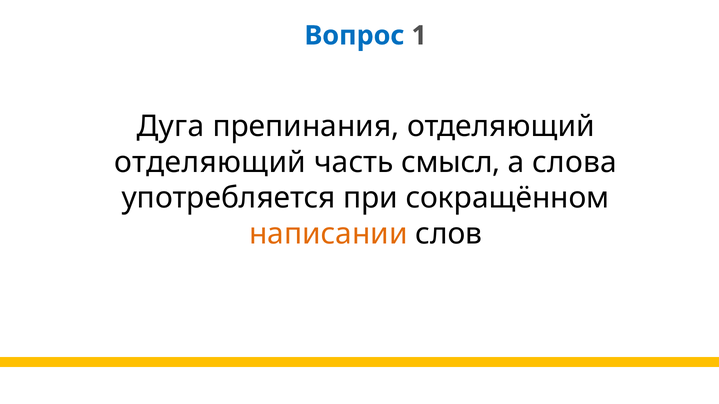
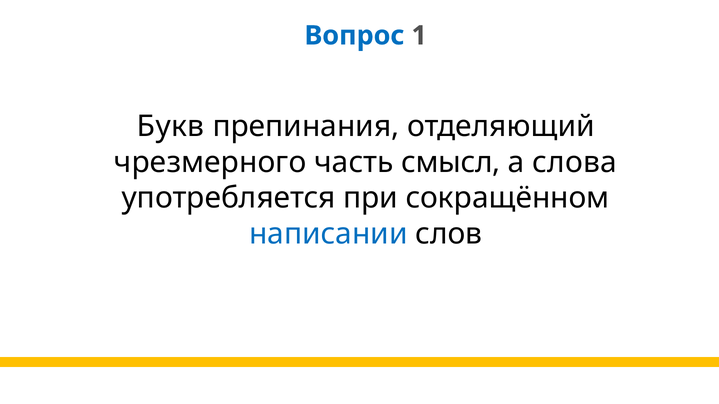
Дуга: Дуга -> Букв (171, 126)
отделяющий: отделяющий -> чрезмерного (210, 162)
написании colour: orange -> blue (328, 234)
